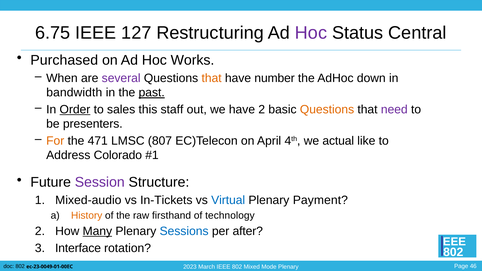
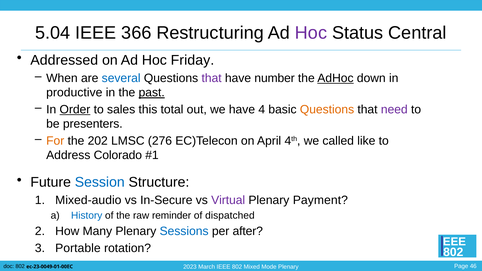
6.75: 6.75 -> 5.04 (53, 33)
127: 127 -> 366 (136, 33)
Purchased: Purchased -> Addressed (64, 60)
Works: Works -> Friday (192, 60)
several colour: purple -> blue (121, 78)
that colour: orange -> purple (212, 78)
AdHoc underline: none -> present (335, 78)
bandwidth: bandwidth -> productive (74, 93)
staff: staff -> total (172, 110)
have 2: 2 -> 4 (262, 110)
471: 471 -> 202 (98, 141)
807: 807 -> 276 (160, 141)
actual: actual -> called (338, 141)
Session colour: purple -> blue (100, 182)
In-Tickets: In-Tickets -> In-Secure (166, 200)
Virtual colour: blue -> purple (228, 200)
History colour: orange -> blue (87, 215)
firsthand: firsthand -> reminder (172, 215)
technology: technology -> dispatched (230, 215)
Many underline: present -> none (97, 231)
Interface: Interface -> Portable (78, 248)
